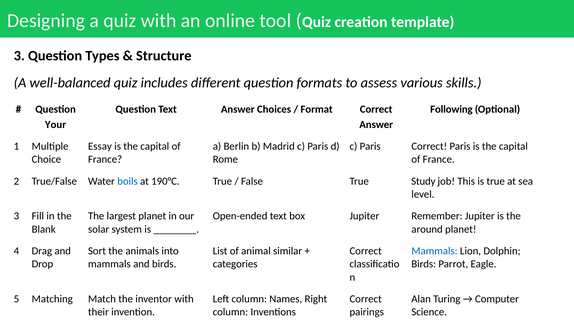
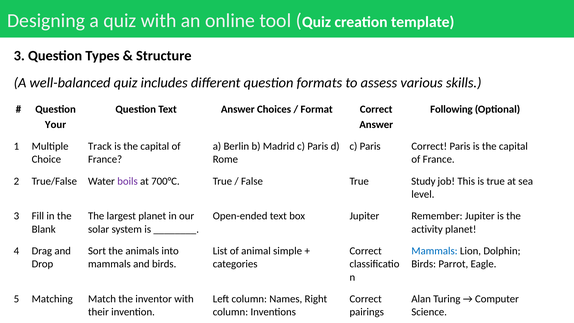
Essay: Essay -> Track (100, 146)
boils colour: blue -> purple (127, 181)
190°C: 190°C -> 700°C (165, 181)
around: around -> activity (427, 229)
similar: similar -> simple (288, 251)
